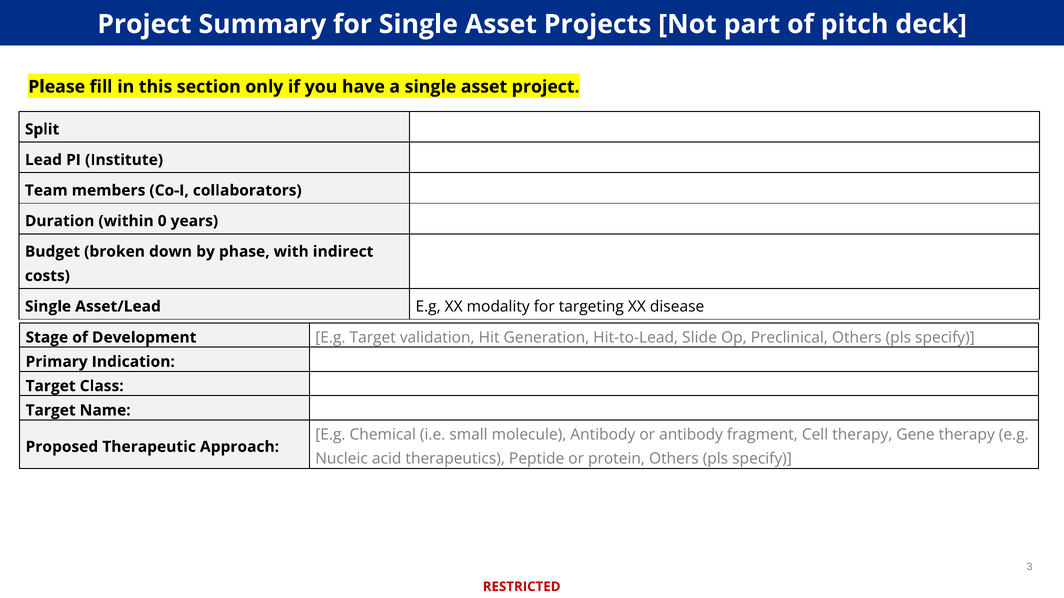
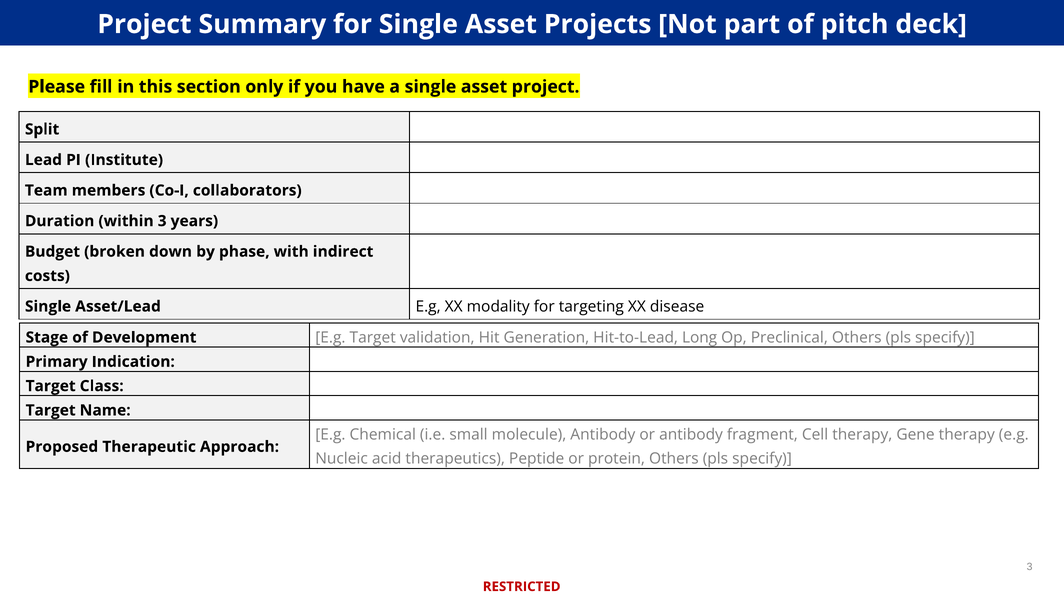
within 0: 0 -> 3 (162, 221)
Slide: Slide -> Long (700, 338)
